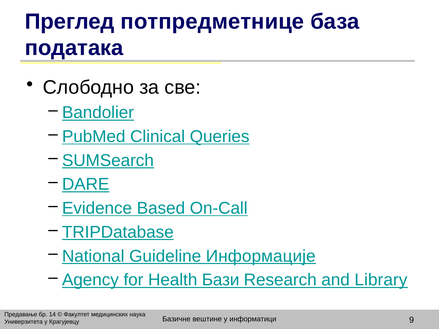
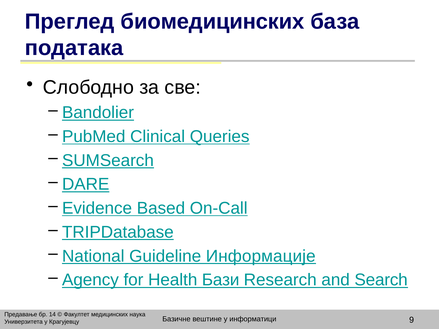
потпредметнице: потпредметнице -> биомедицинских (213, 22)
Library: Library -> Search (381, 280)
